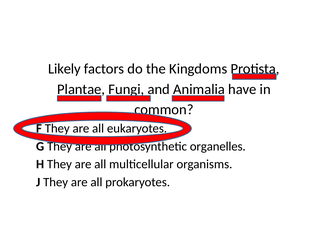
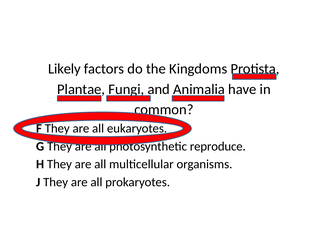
organelles: organelles -> reproduce (218, 146)
